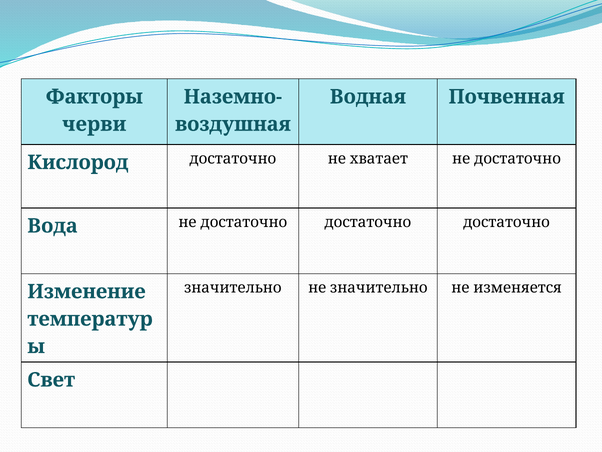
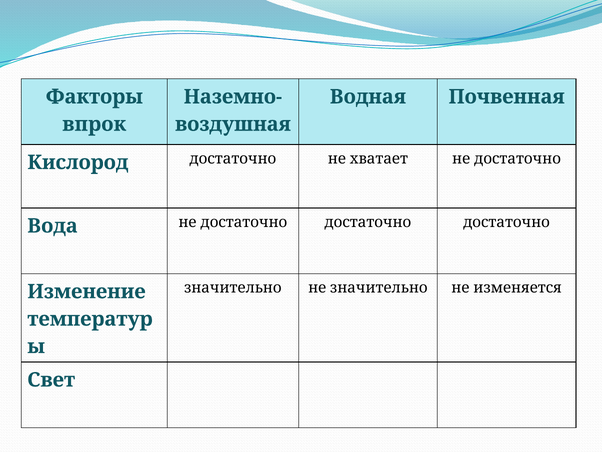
черви: черви -> впрок (94, 124)
